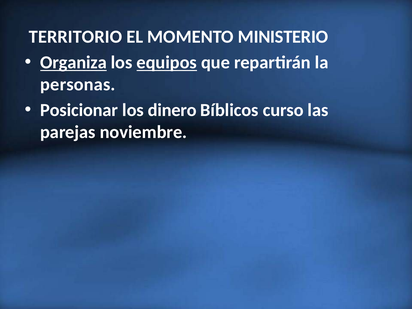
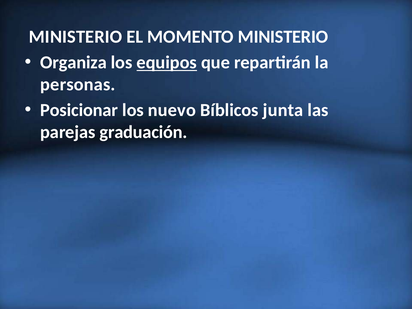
TERRITORIO: TERRITORIO -> MINISTERIO (76, 37)
Organiza underline: present -> none (73, 63)
dinero: dinero -> nuevo (172, 110)
curso: curso -> junta (283, 110)
noviembre: noviembre -> graduación (144, 132)
